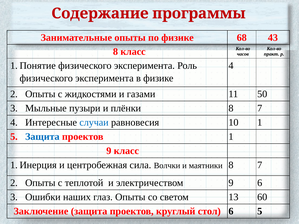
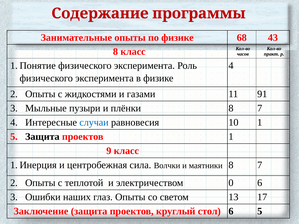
50: 50 -> 91 (262, 94)
Защита colour: blue -> black (42, 137)
электричеством 9: 9 -> 0 (231, 183)
60: 60 -> 17 (262, 197)
